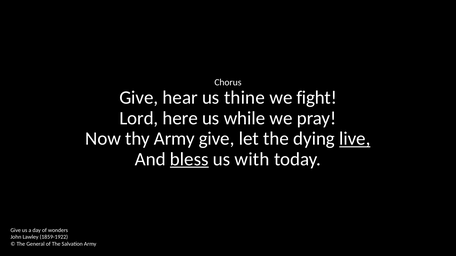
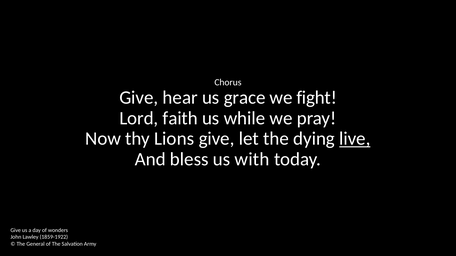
thine: thine -> grace (245, 98)
here: here -> faith (180, 118)
thy Army: Army -> Lions (174, 139)
bless underline: present -> none (189, 159)
